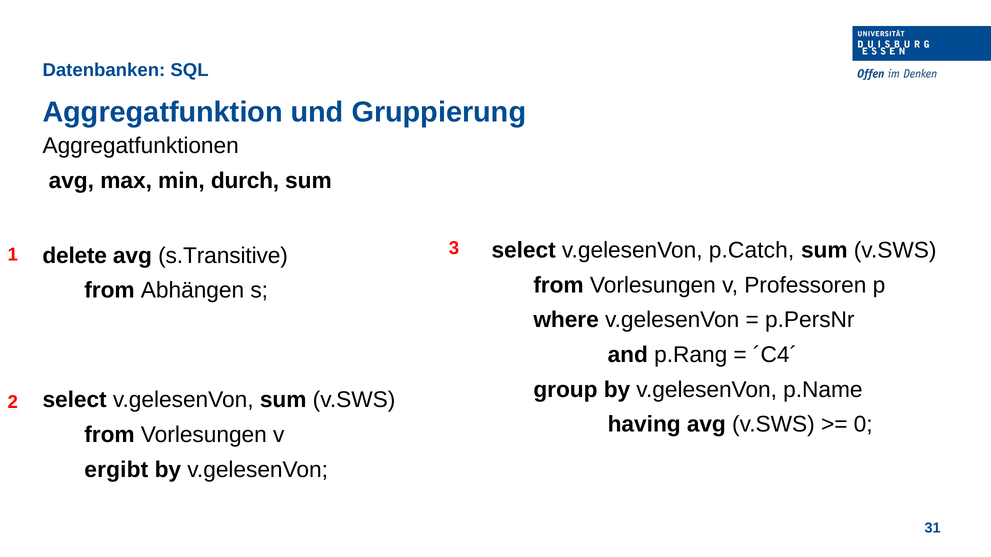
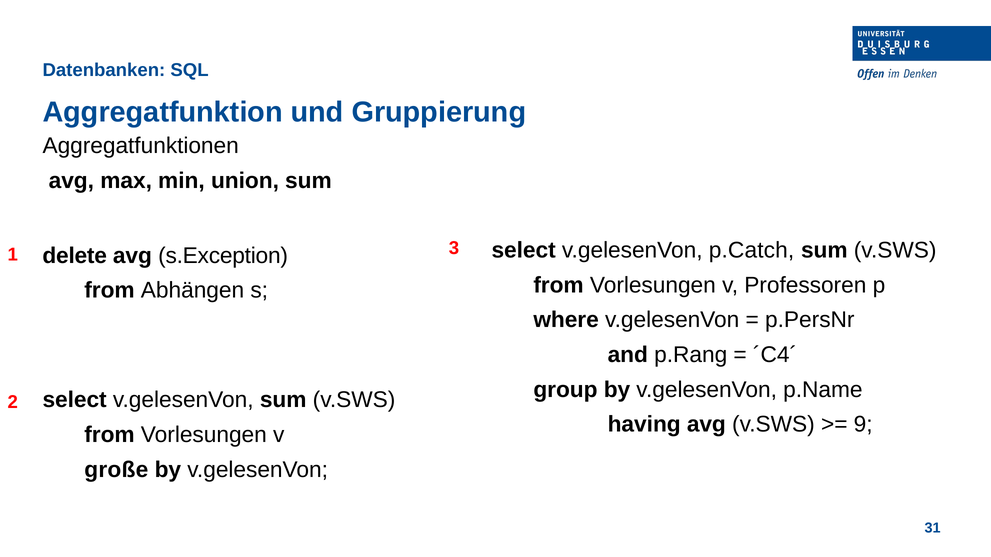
durch: durch -> union (245, 181)
s.Transitive: s.Transitive -> s.Exception (223, 256)
0: 0 -> 9 (863, 425)
ergibt: ergibt -> große (116, 470)
